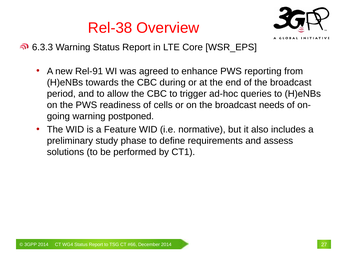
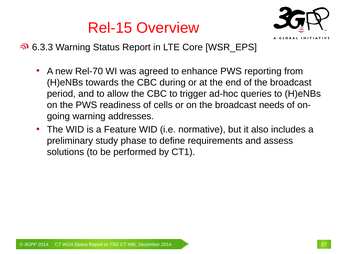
Rel-38: Rel-38 -> Rel-15 (110, 28)
Rel-91: Rel-91 -> Rel-70 (89, 71)
postponed: postponed -> addresses (131, 116)
